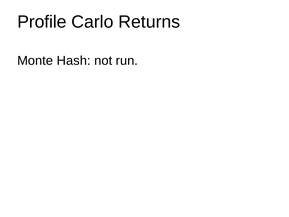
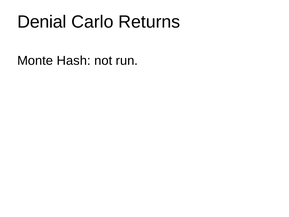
Profile: Profile -> Denial (42, 22)
